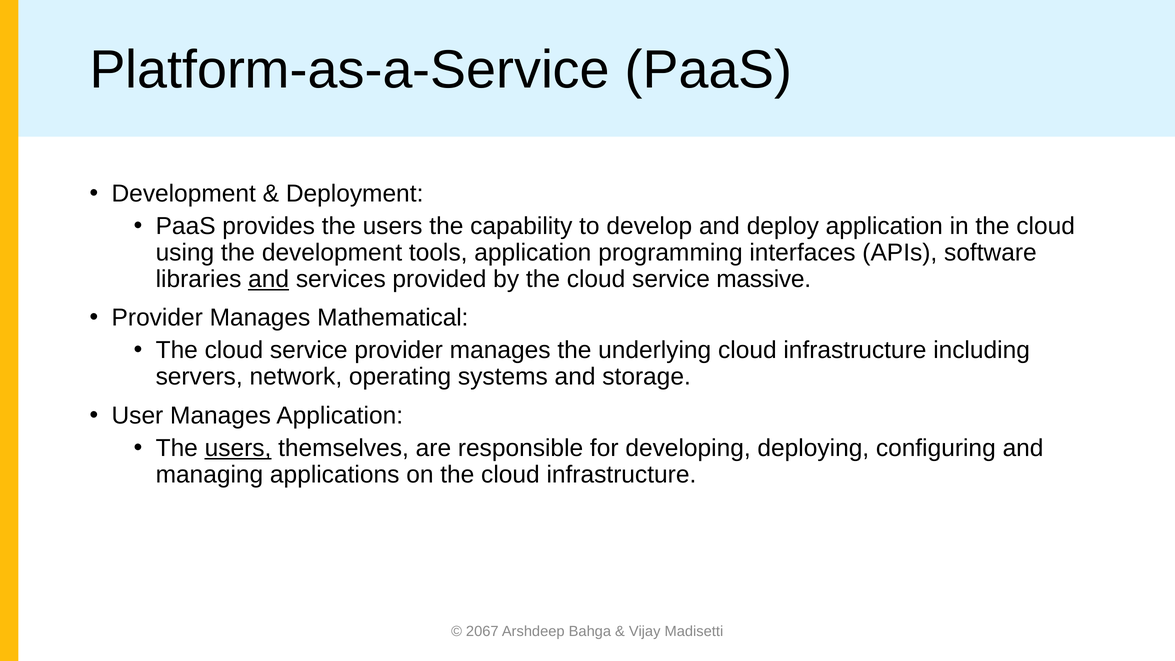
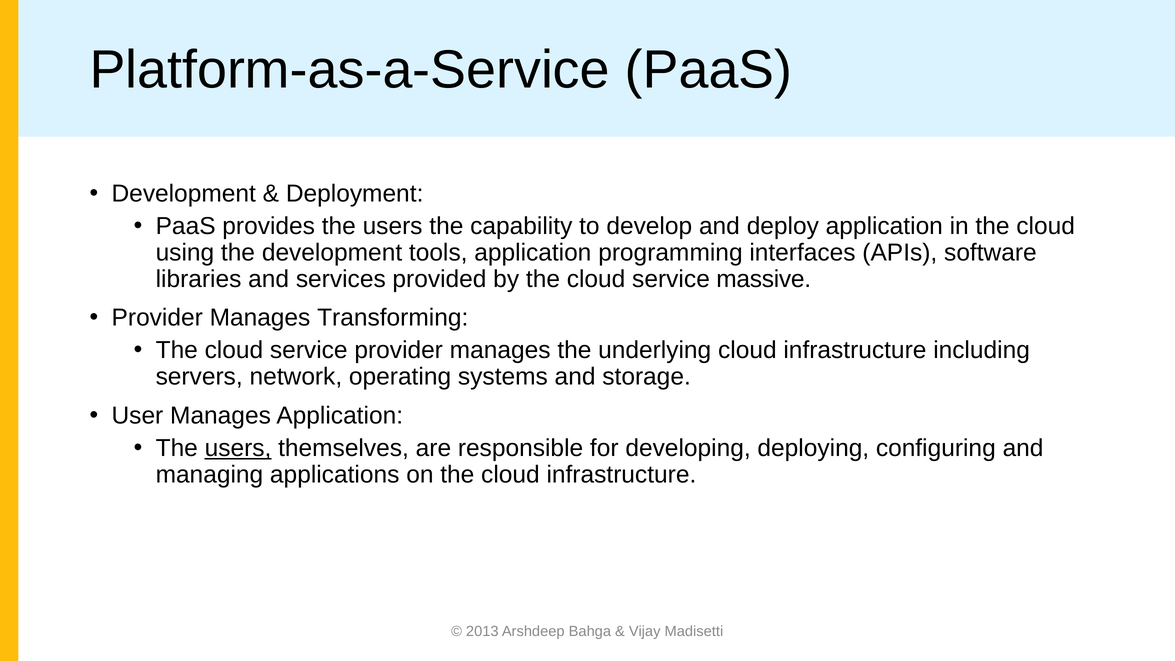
and underline: present -> none (269, 279)
Mathematical: Mathematical -> Transforming (393, 318)
2067: 2067 -> 2013 (482, 631)
